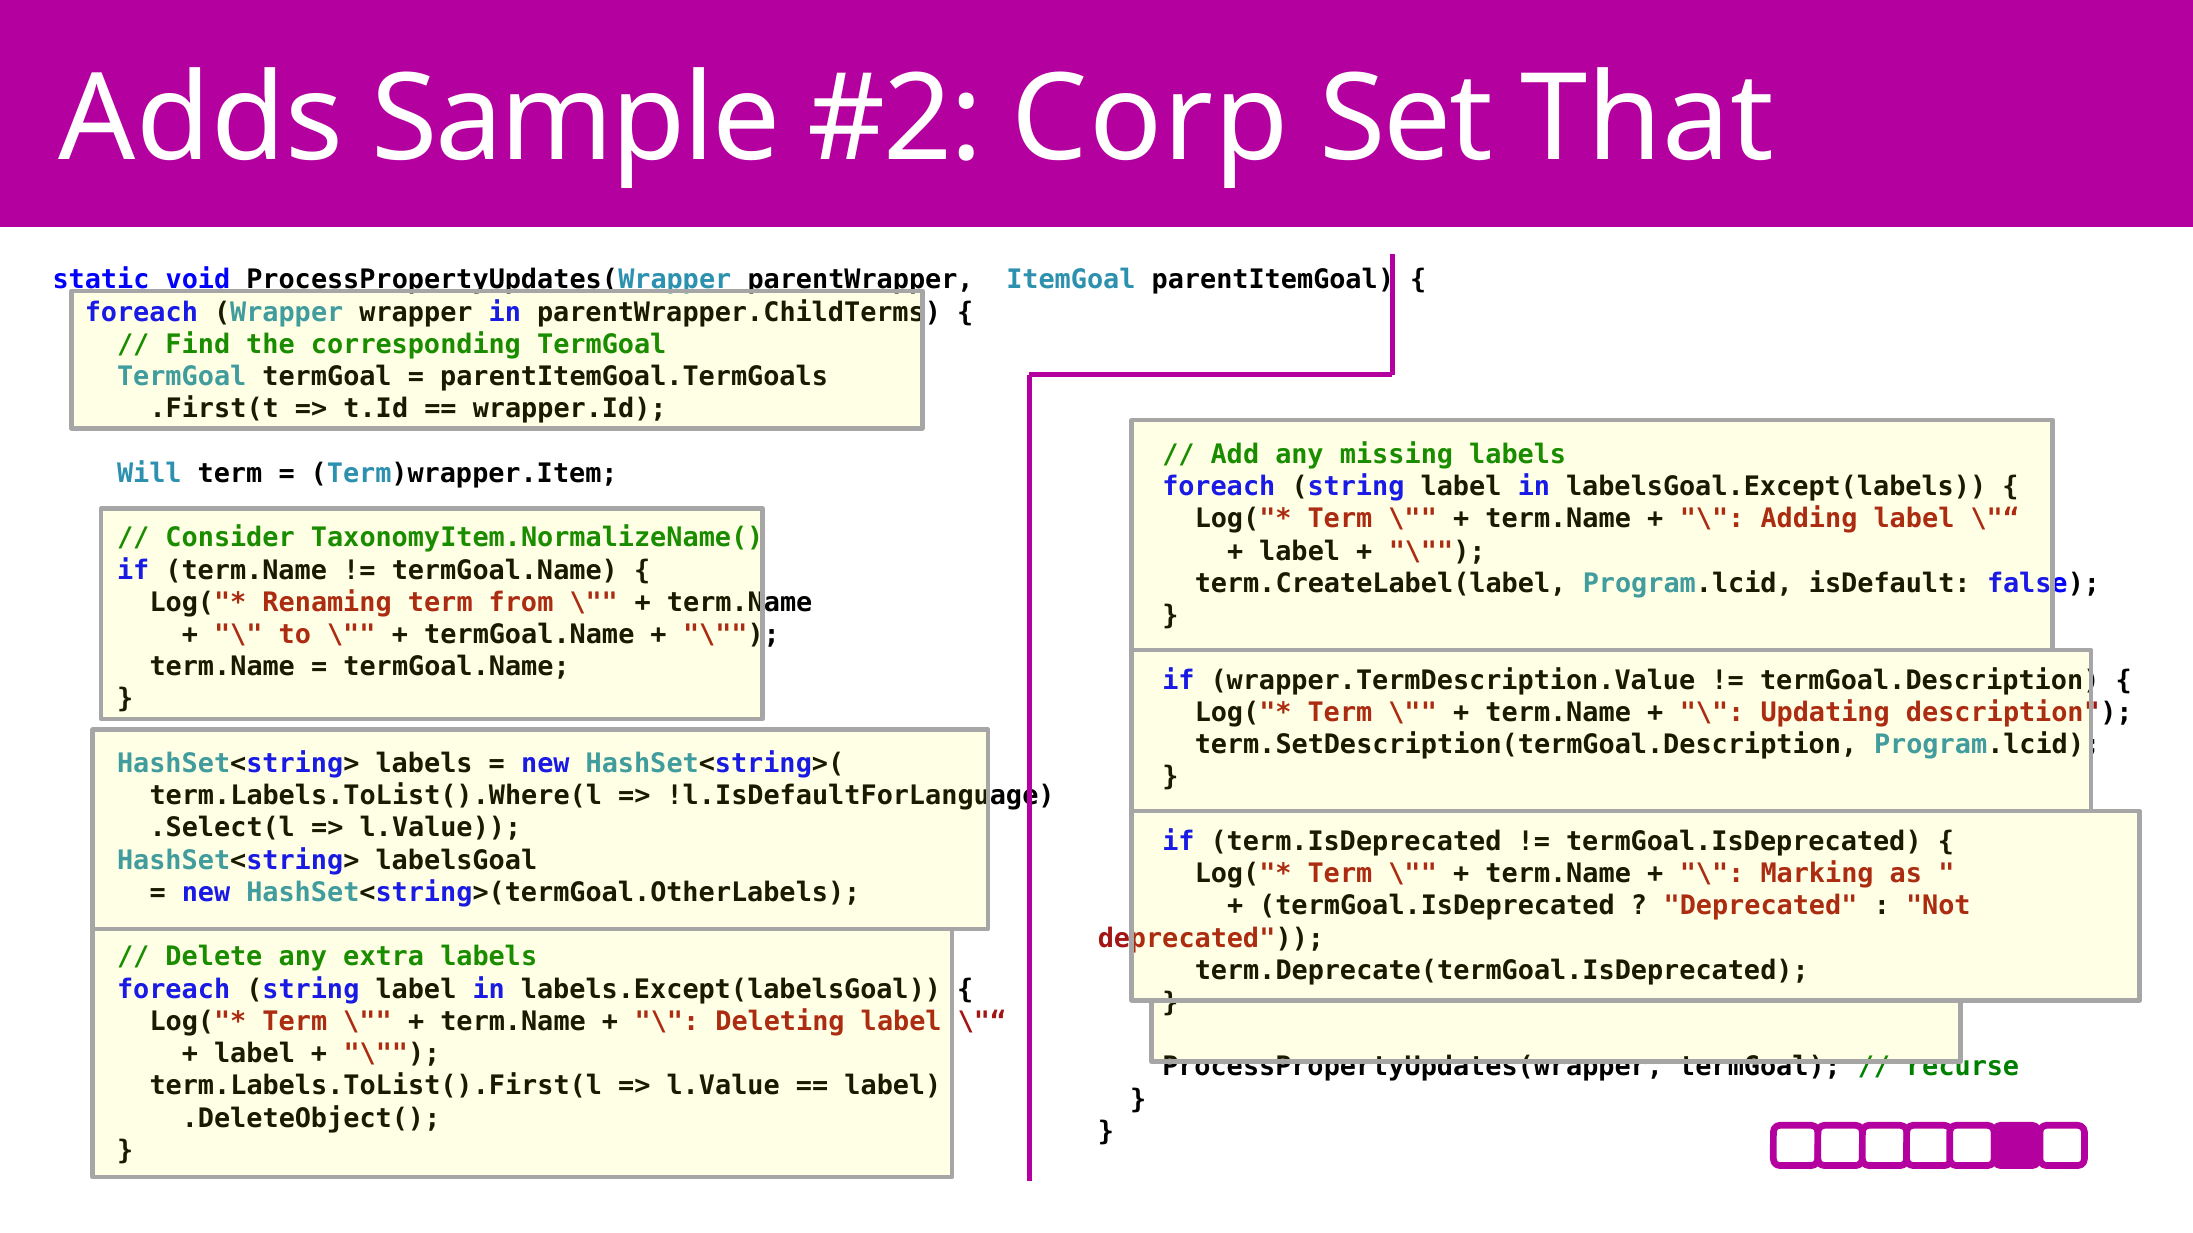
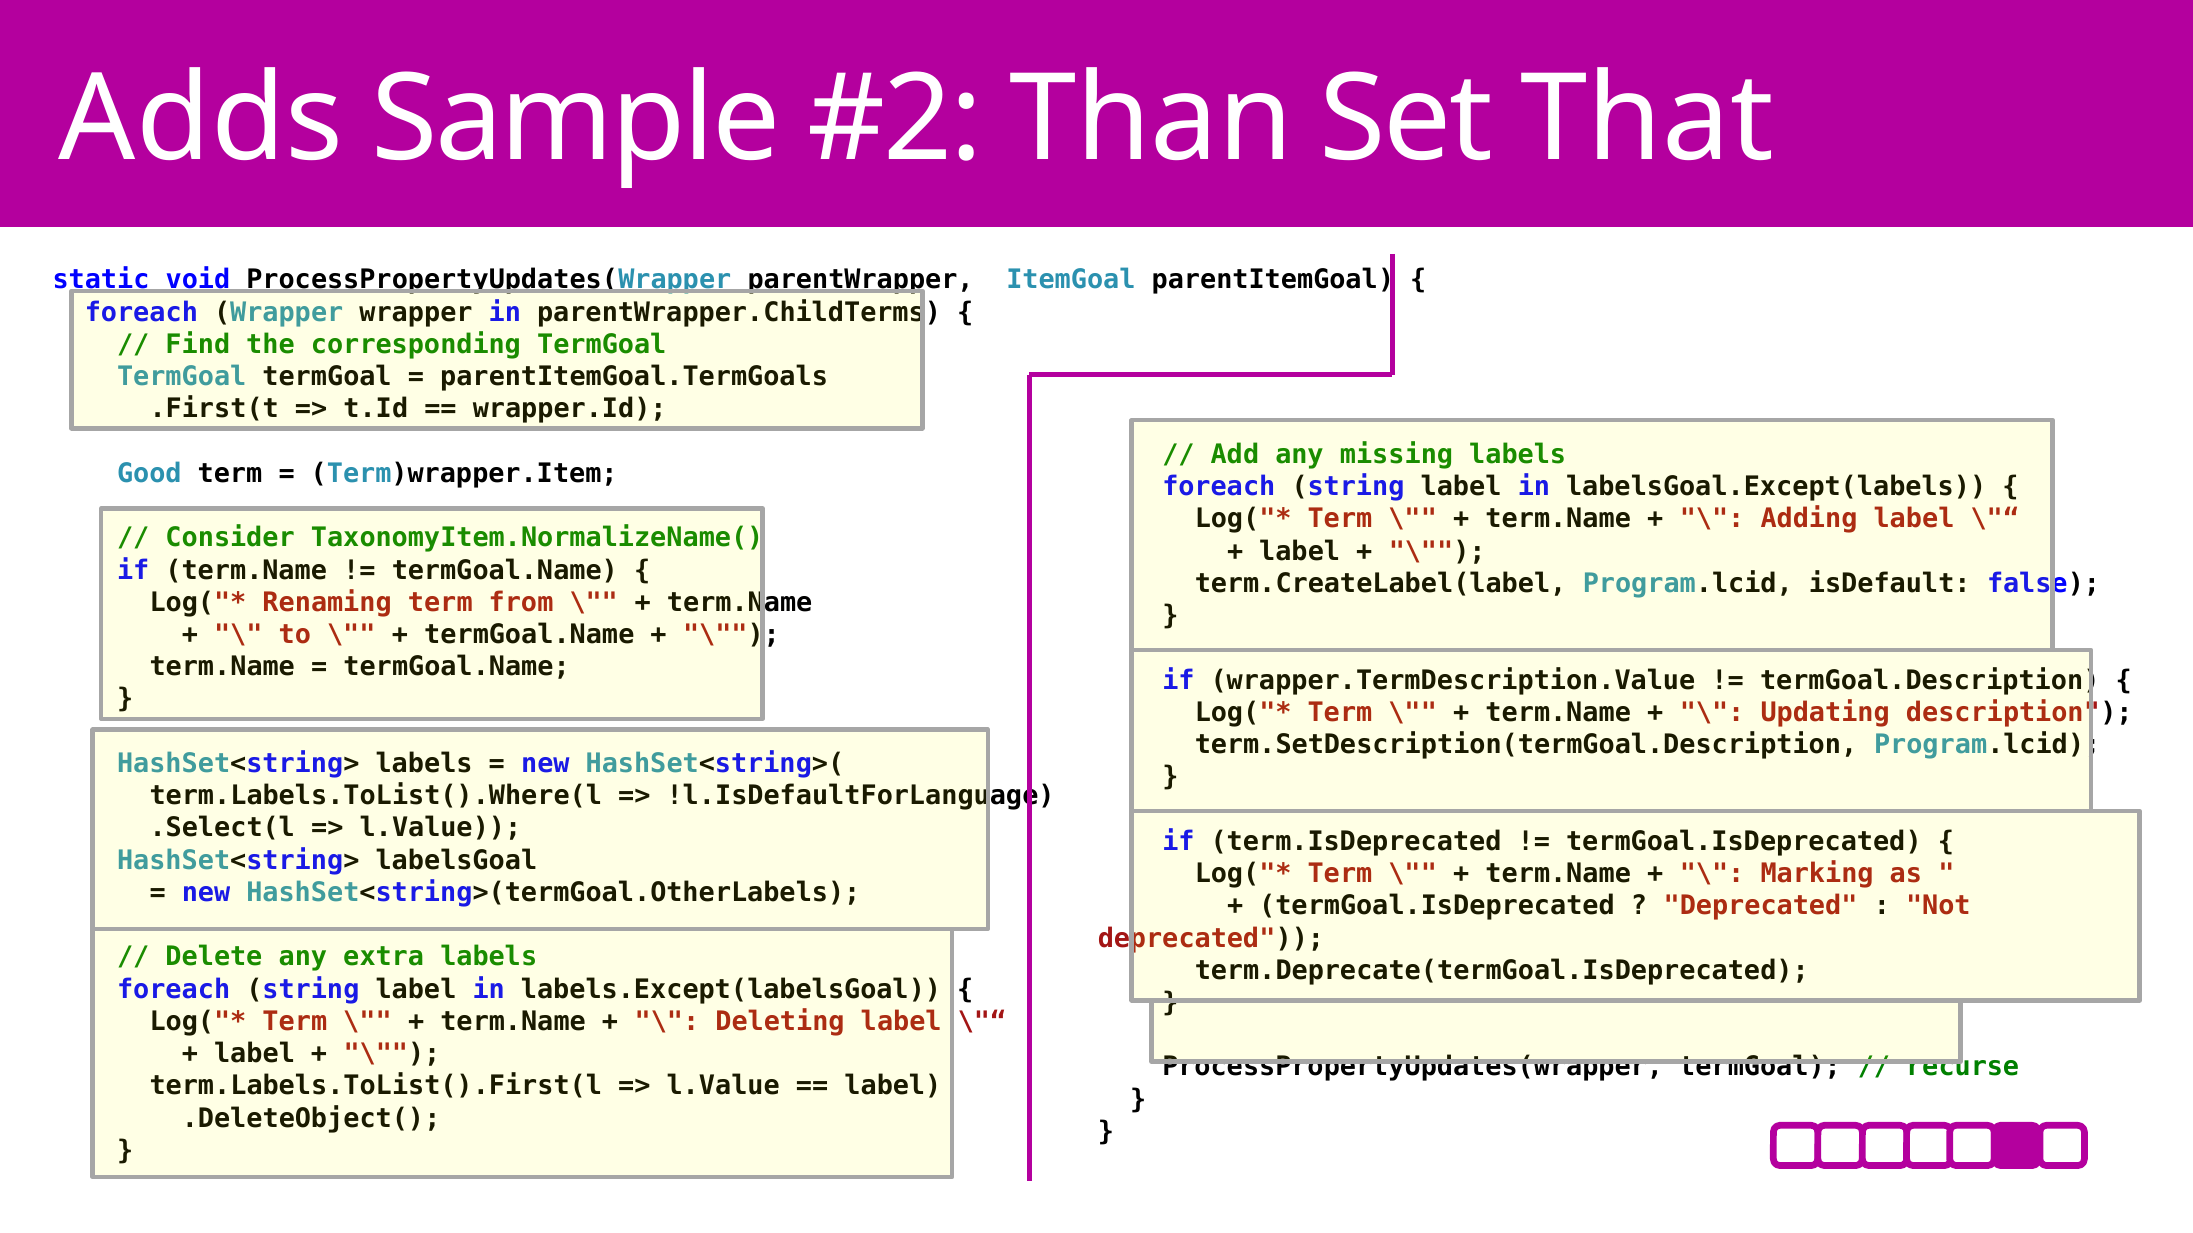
Corp: Corp -> Than (1151, 120)
Will: Will -> Good (149, 474)
